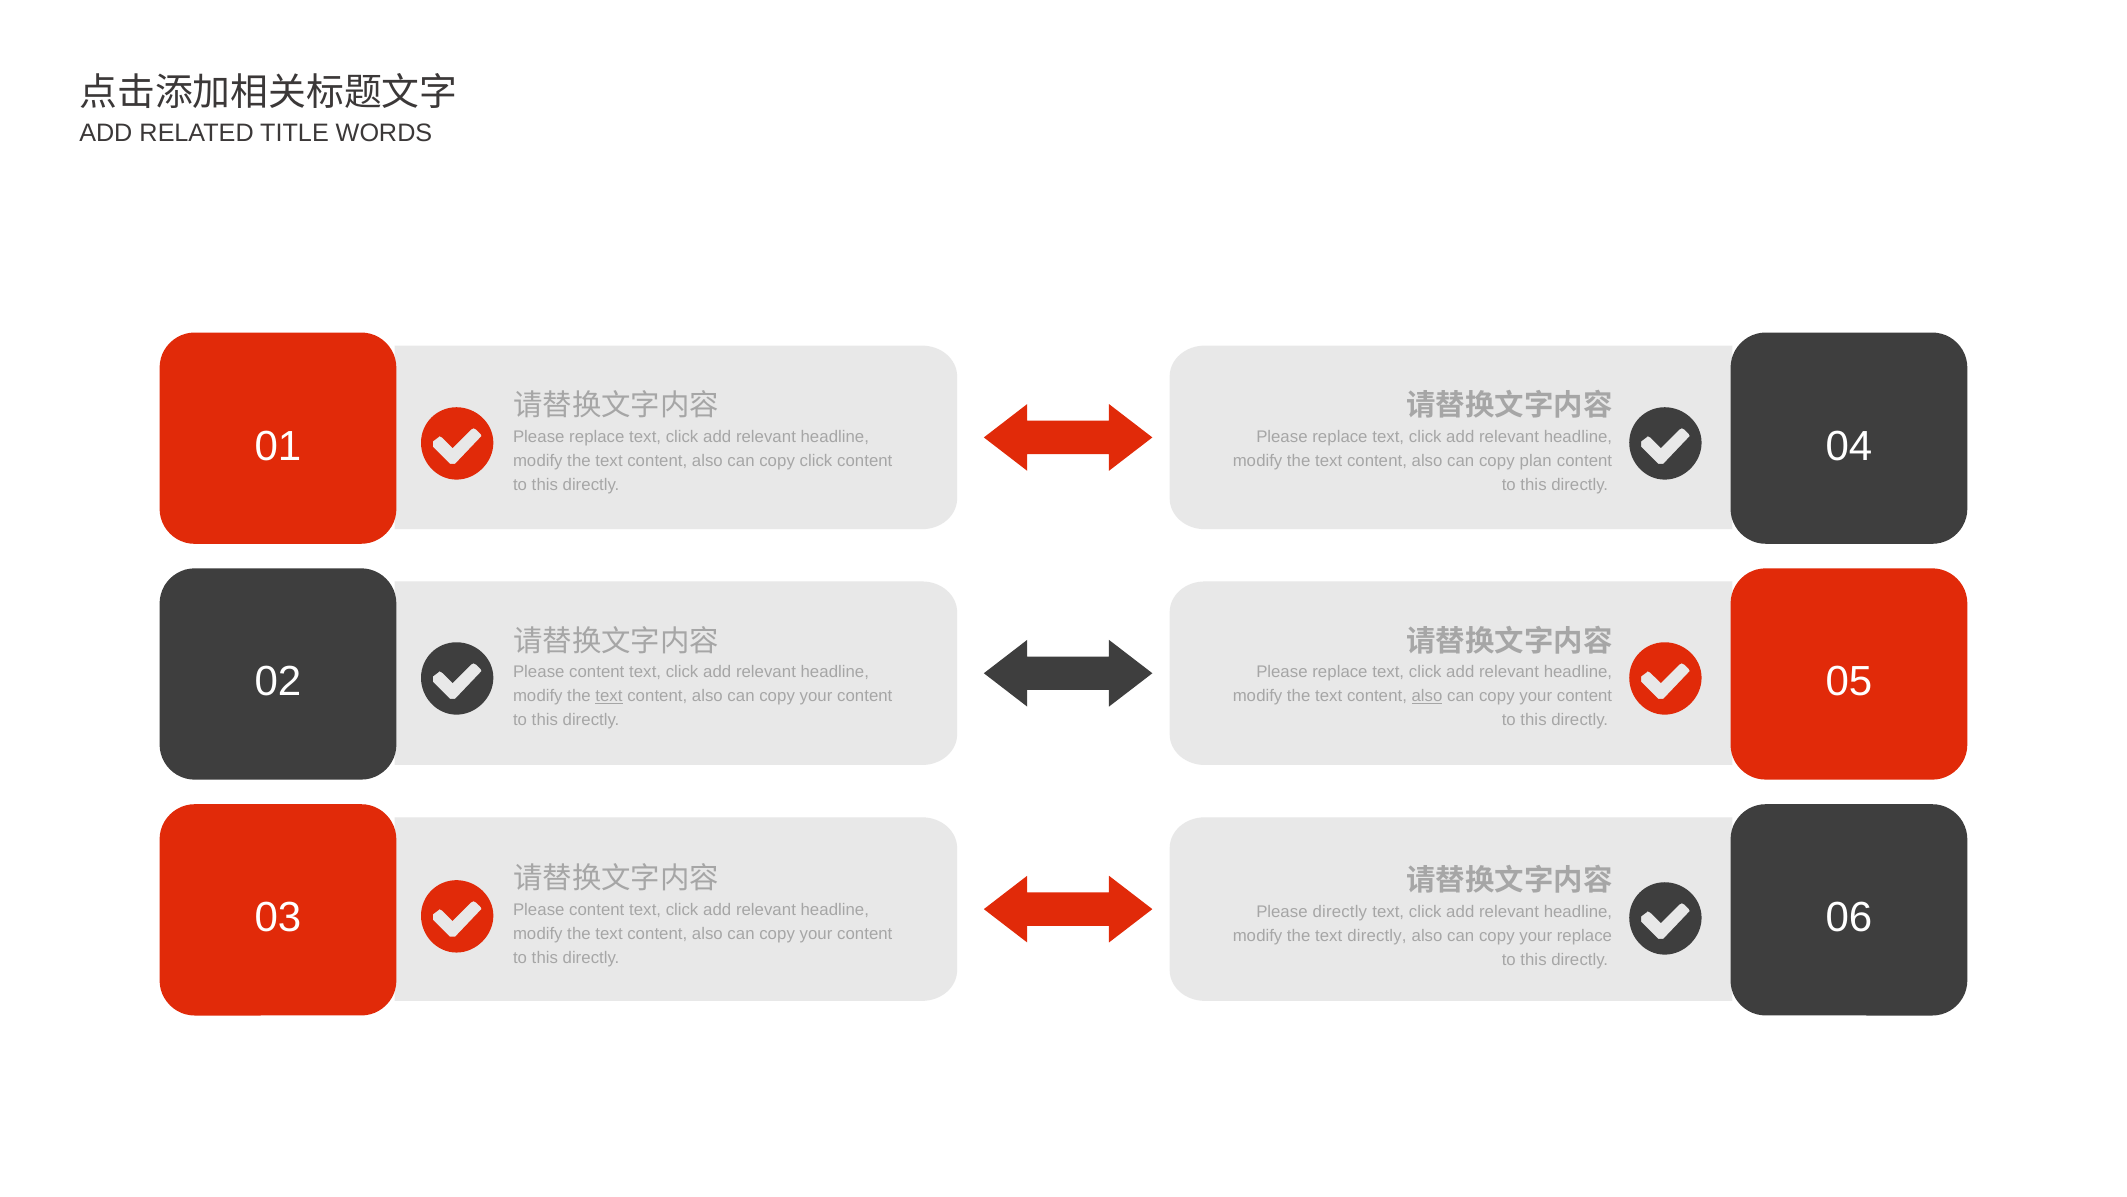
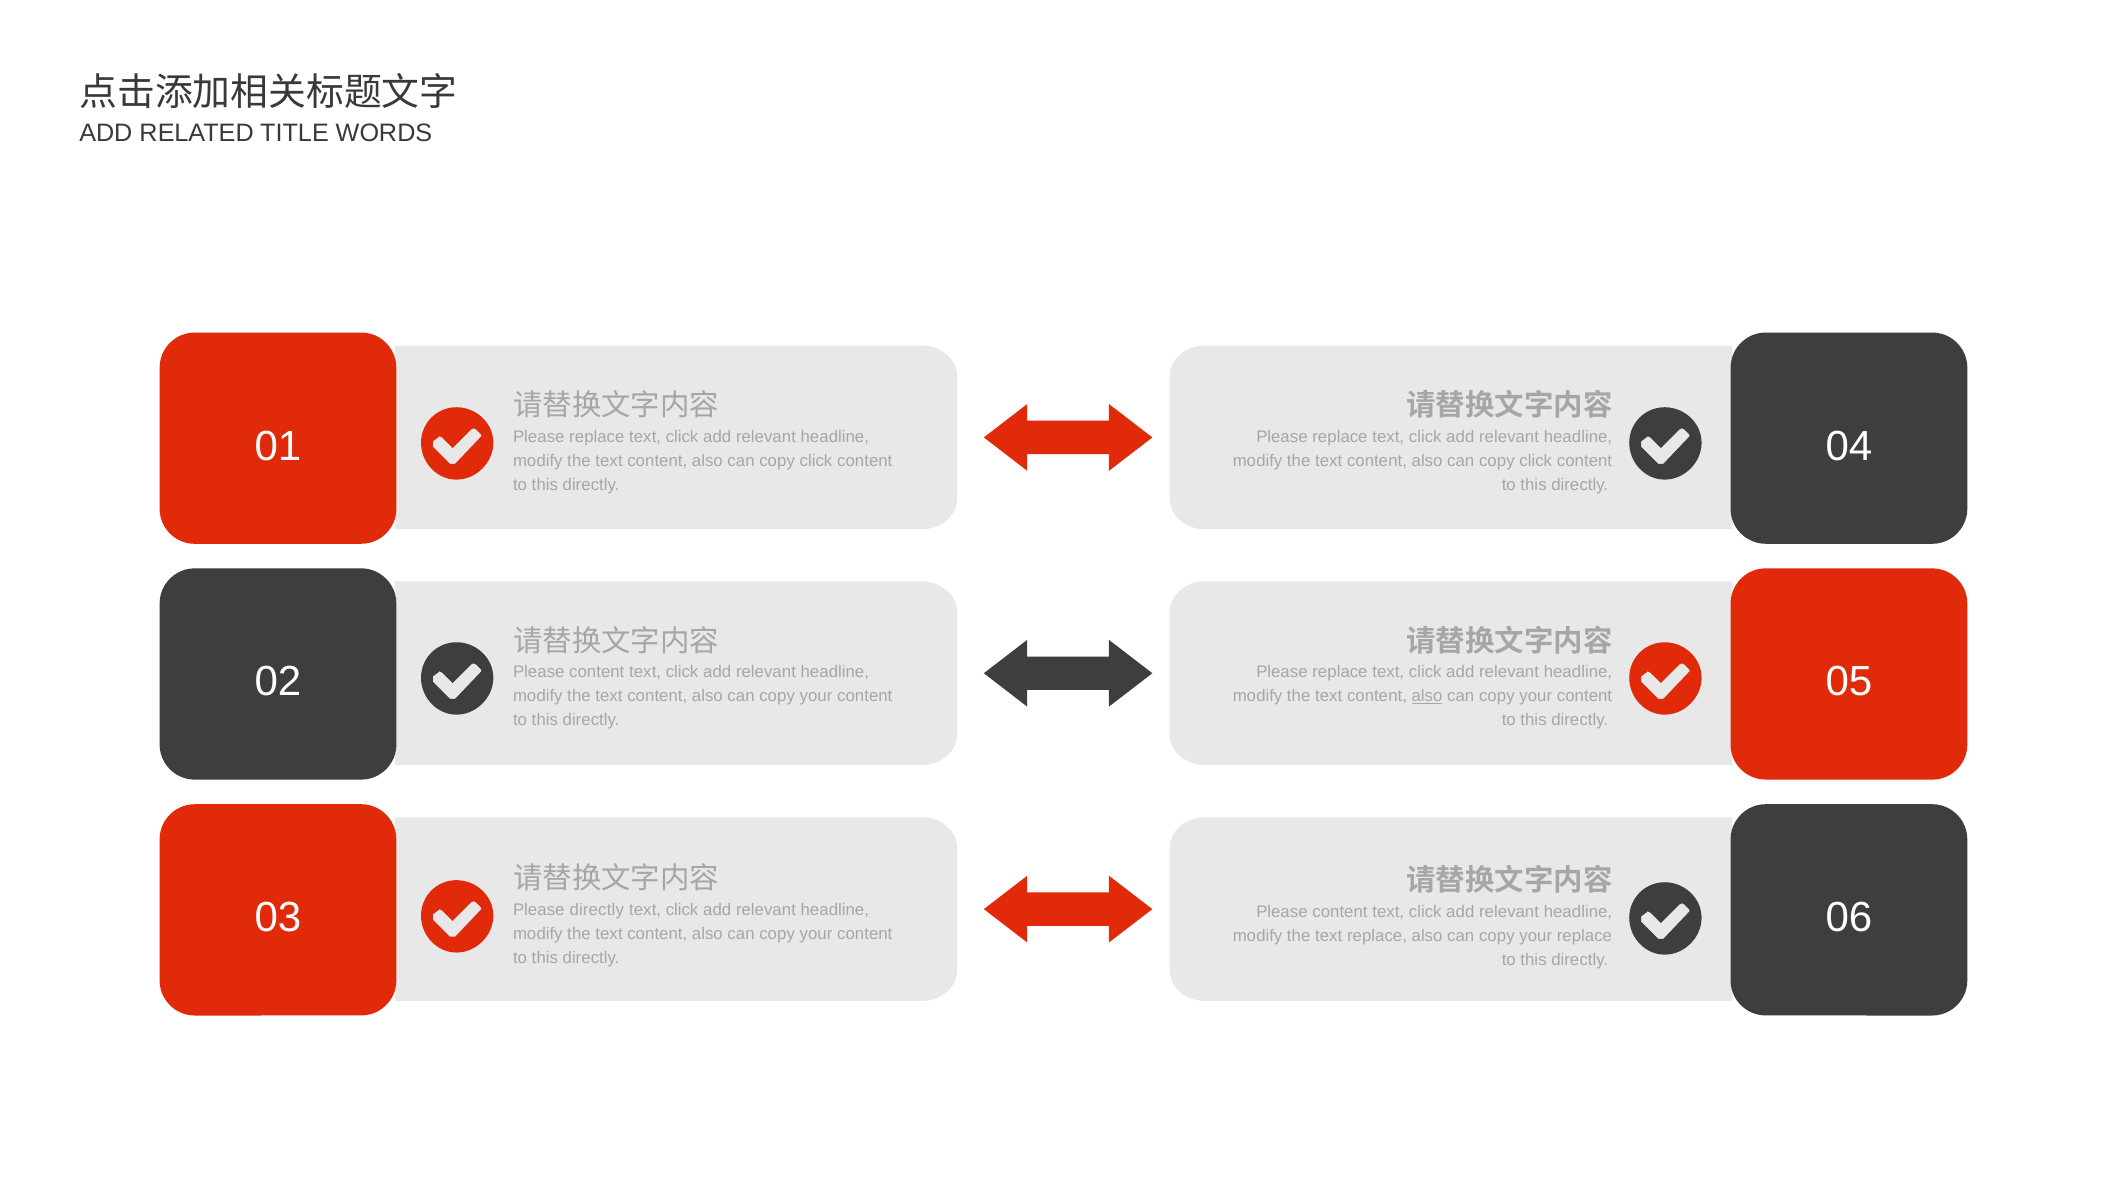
plan: plan -> click (1536, 461)
text underline: present -> none (609, 696)
content: content -> directly (597, 910)
directly: directly -> content (1340, 912)
text directly: directly -> replace (1377, 936)
